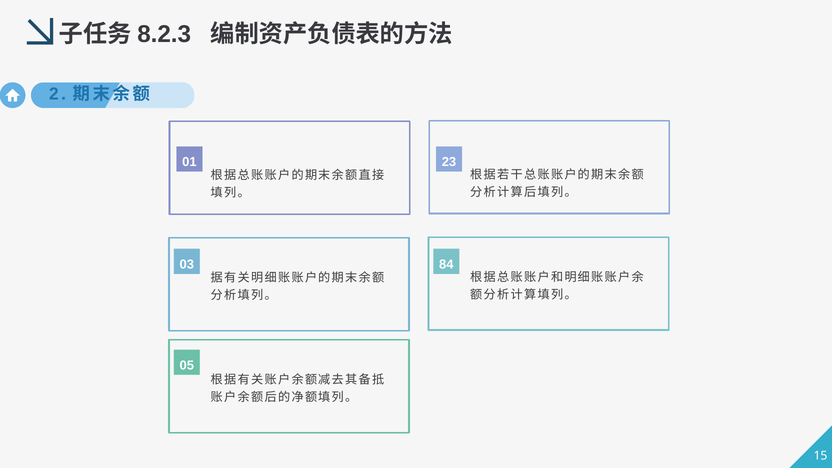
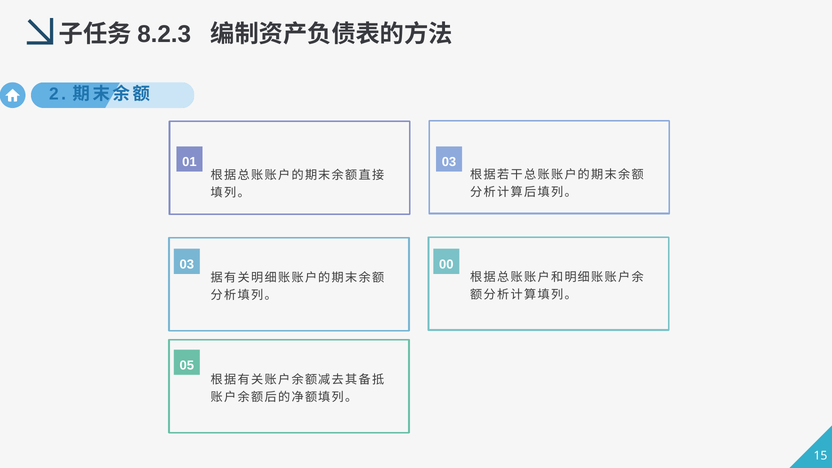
23: 23 -> 03 (449, 162)
84: 84 -> 00 (446, 264)
